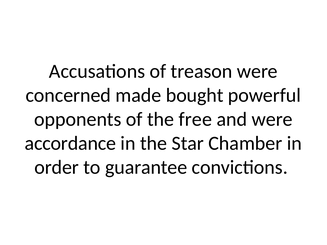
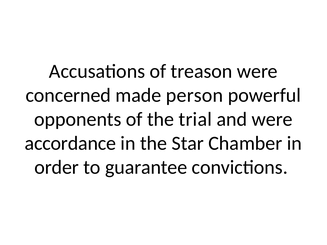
bought: bought -> person (195, 95)
free: free -> trial (195, 119)
